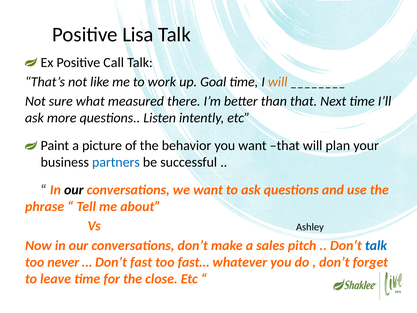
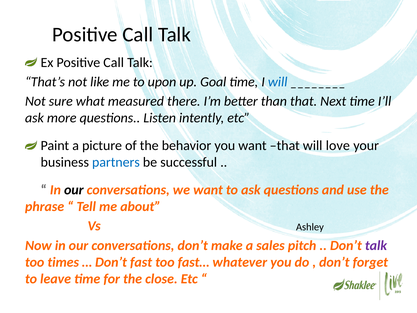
Lisa: Lisa -> Call (138, 35)
work: work -> upon (162, 82)
will colour: orange -> blue (278, 82)
plan: plan -> love (338, 145)
talk colour: blue -> purple (376, 245)
never: never -> times (63, 262)
